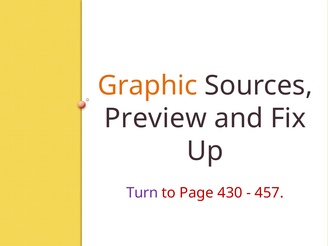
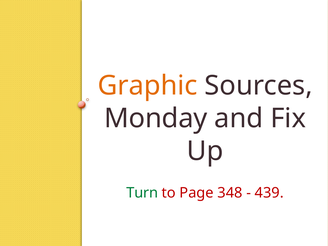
Preview: Preview -> Monday (156, 118)
Turn colour: purple -> green (142, 193)
430: 430 -> 348 (230, 193)
457: 457 -> 439 (269, 193)
